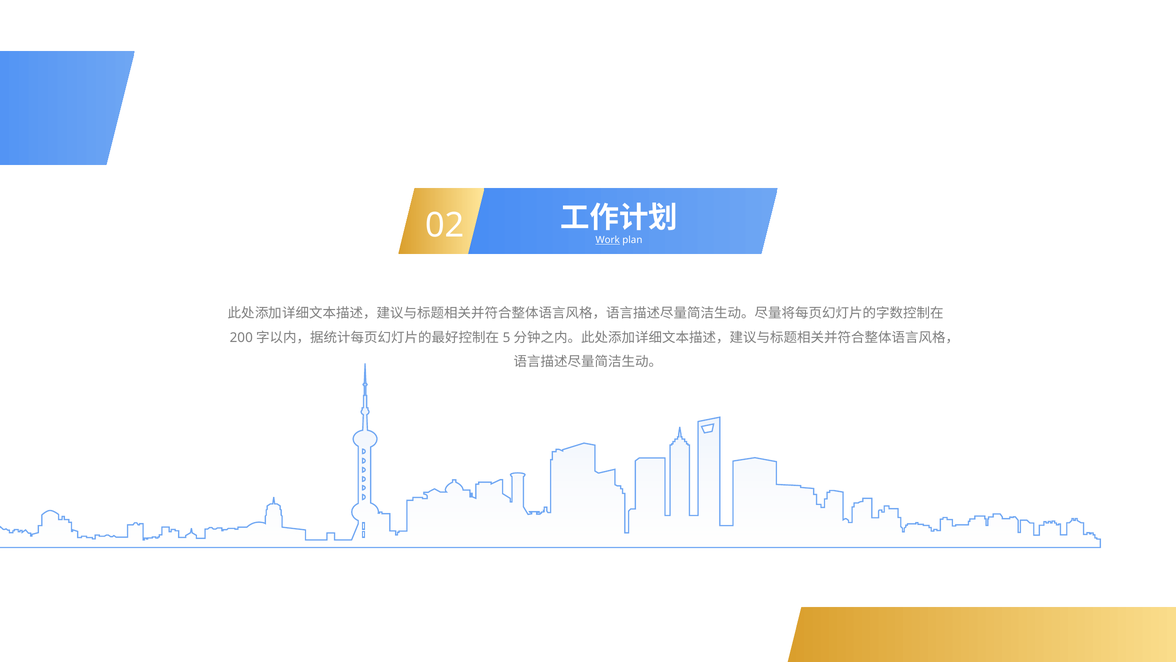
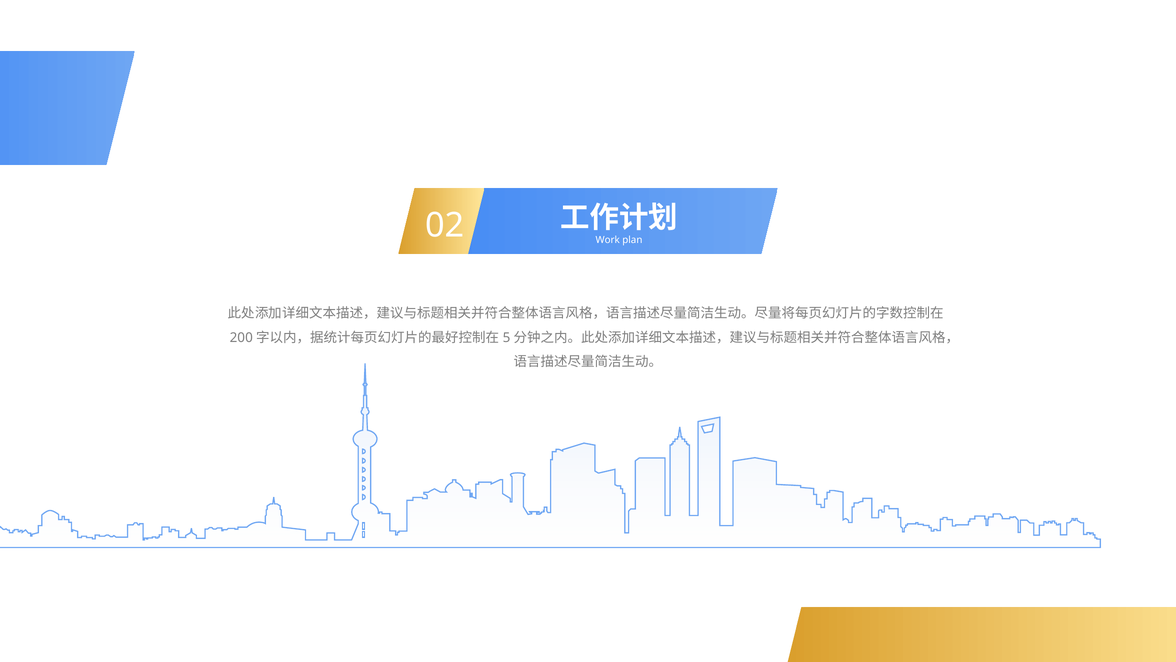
Work underline: present -> none (608, 240)
